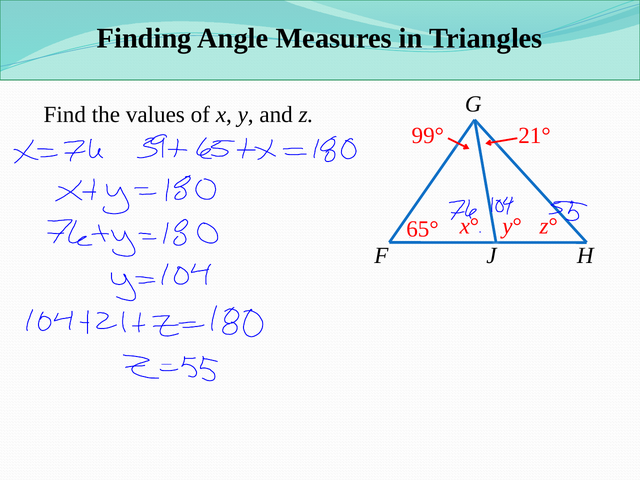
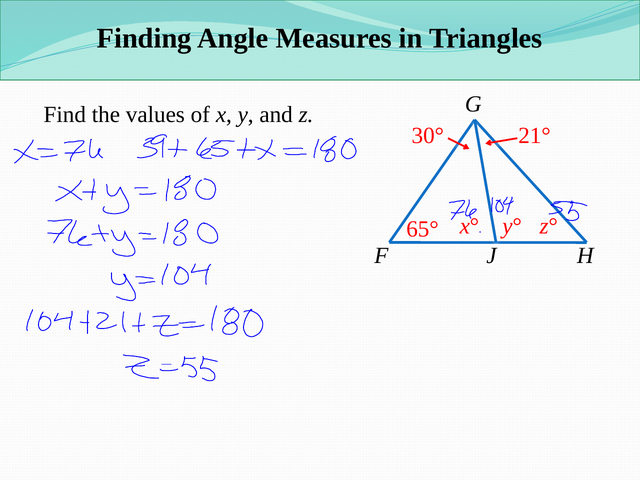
99°: 99° -> 30° (428, 135)
